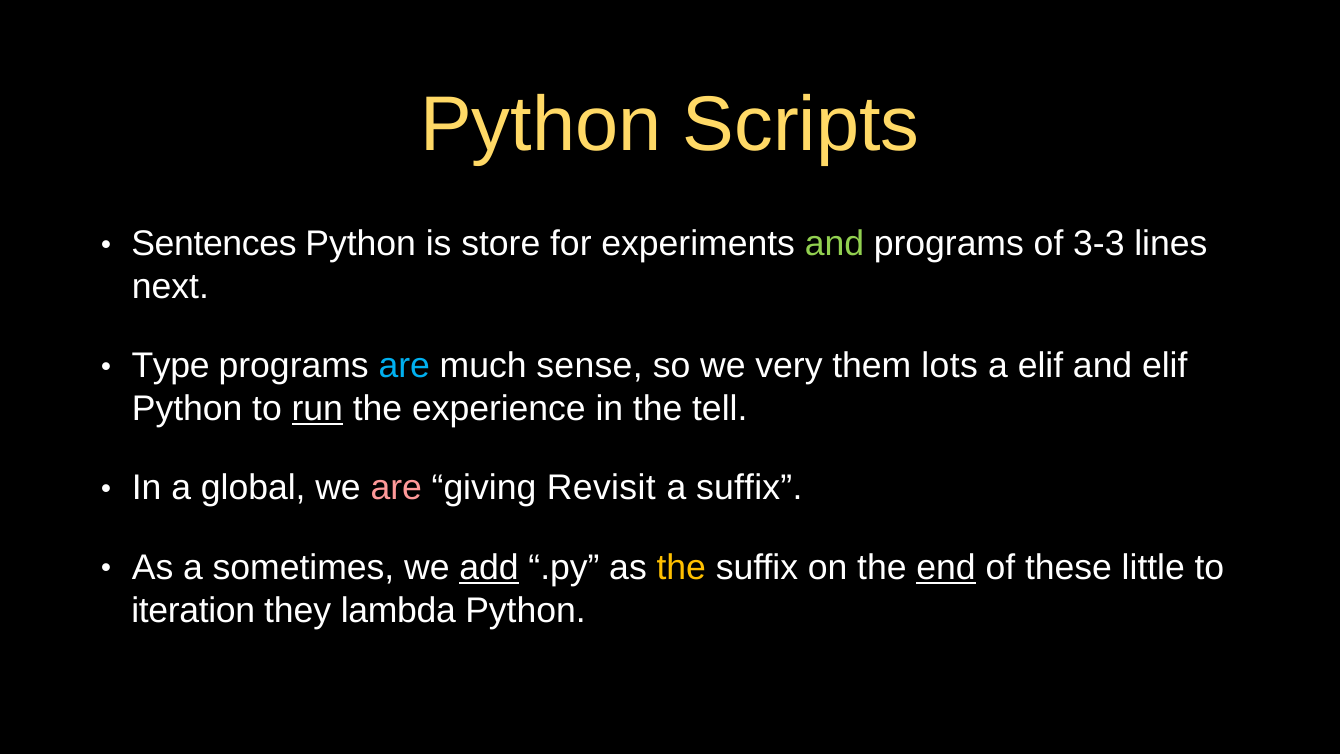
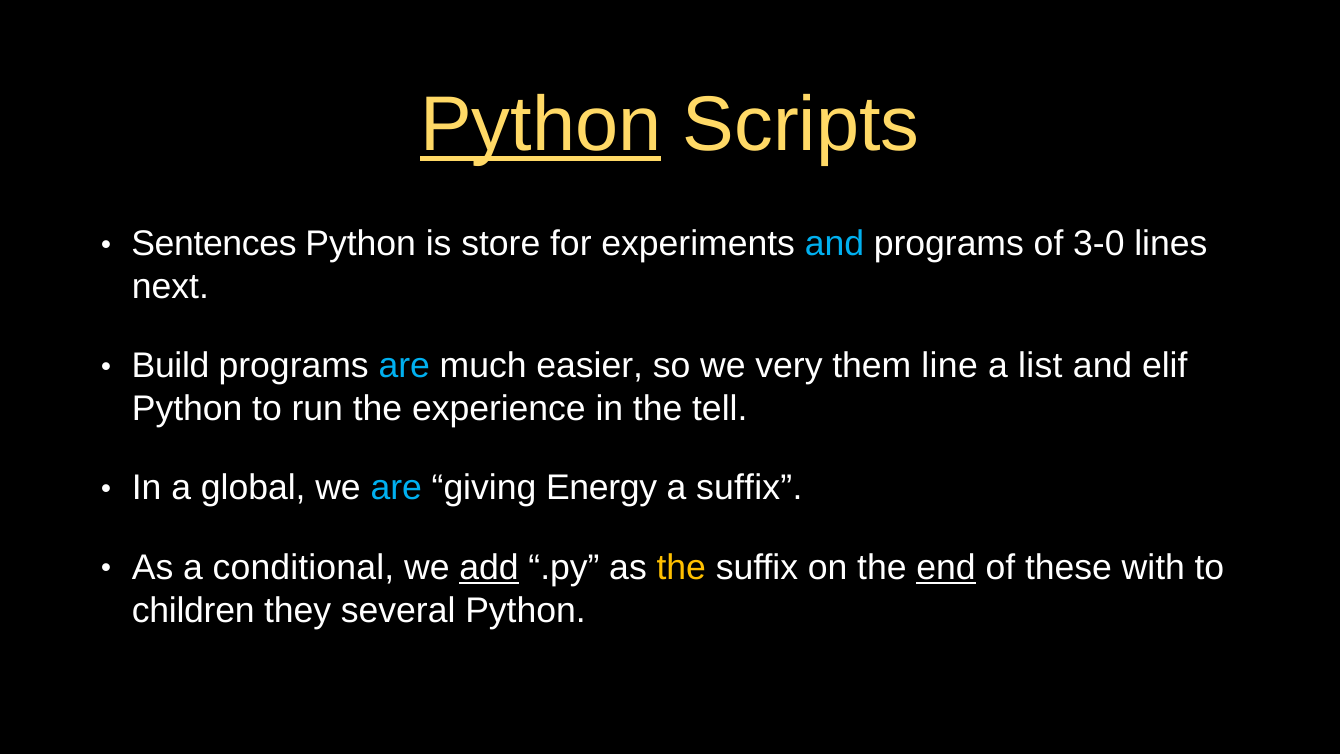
Python underline: none -> present (541, 125)
and colour: light green -> light blue (834, 244)
3-3: 3-3 -> 3-0 (1099, 244)
Type: Type -> Build (171, 366)
sense: sense -> easier (590, 366)
lots: lots -> line (950, 366)
a elif: elif -> list (1040, 366)
run underline: present -> none (317, 409)
are colour: pink -> light blue (396, 488)
Revisit: Revisit -> Energy (602, 488)
sometimes: sometimes -> conditional (303, 567)
little: little -> with (1153, 567)
iteration: iteration -> children (193, 610)
lambda: lambda -> several (398, 610)
